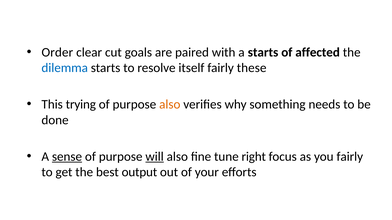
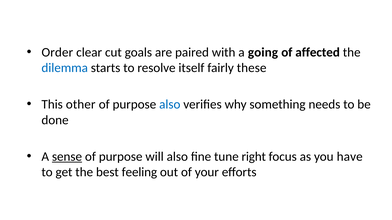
a starts: starts -> going (263, 52)
trying: trying -> other (81, 105)
also colour: orange -> blue (170, 105)
will underline: present -> none (155, 157)
you fairly: fairly -> have (350, 157)
output: output -> feeling (139, 173)
